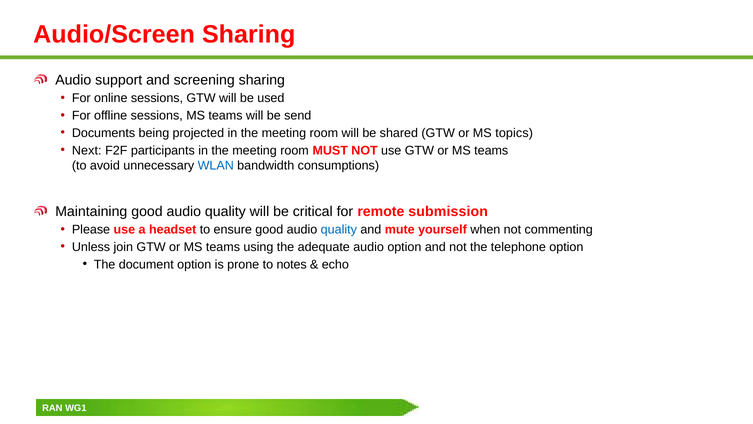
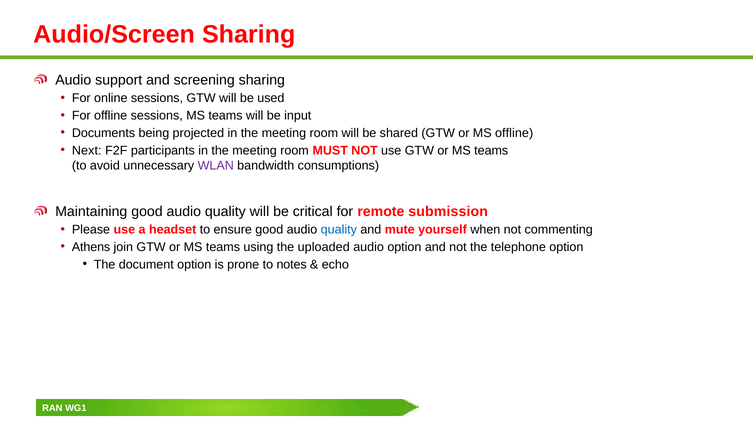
send: send -> input (298, 116)
MS topics: topics -> offline (514, 133)
WLAN colour: blue -> purple (216, 165)
Unless: Unless -> Athens (91, 247)
adequate: adequate -> uploaded (324, 247)
